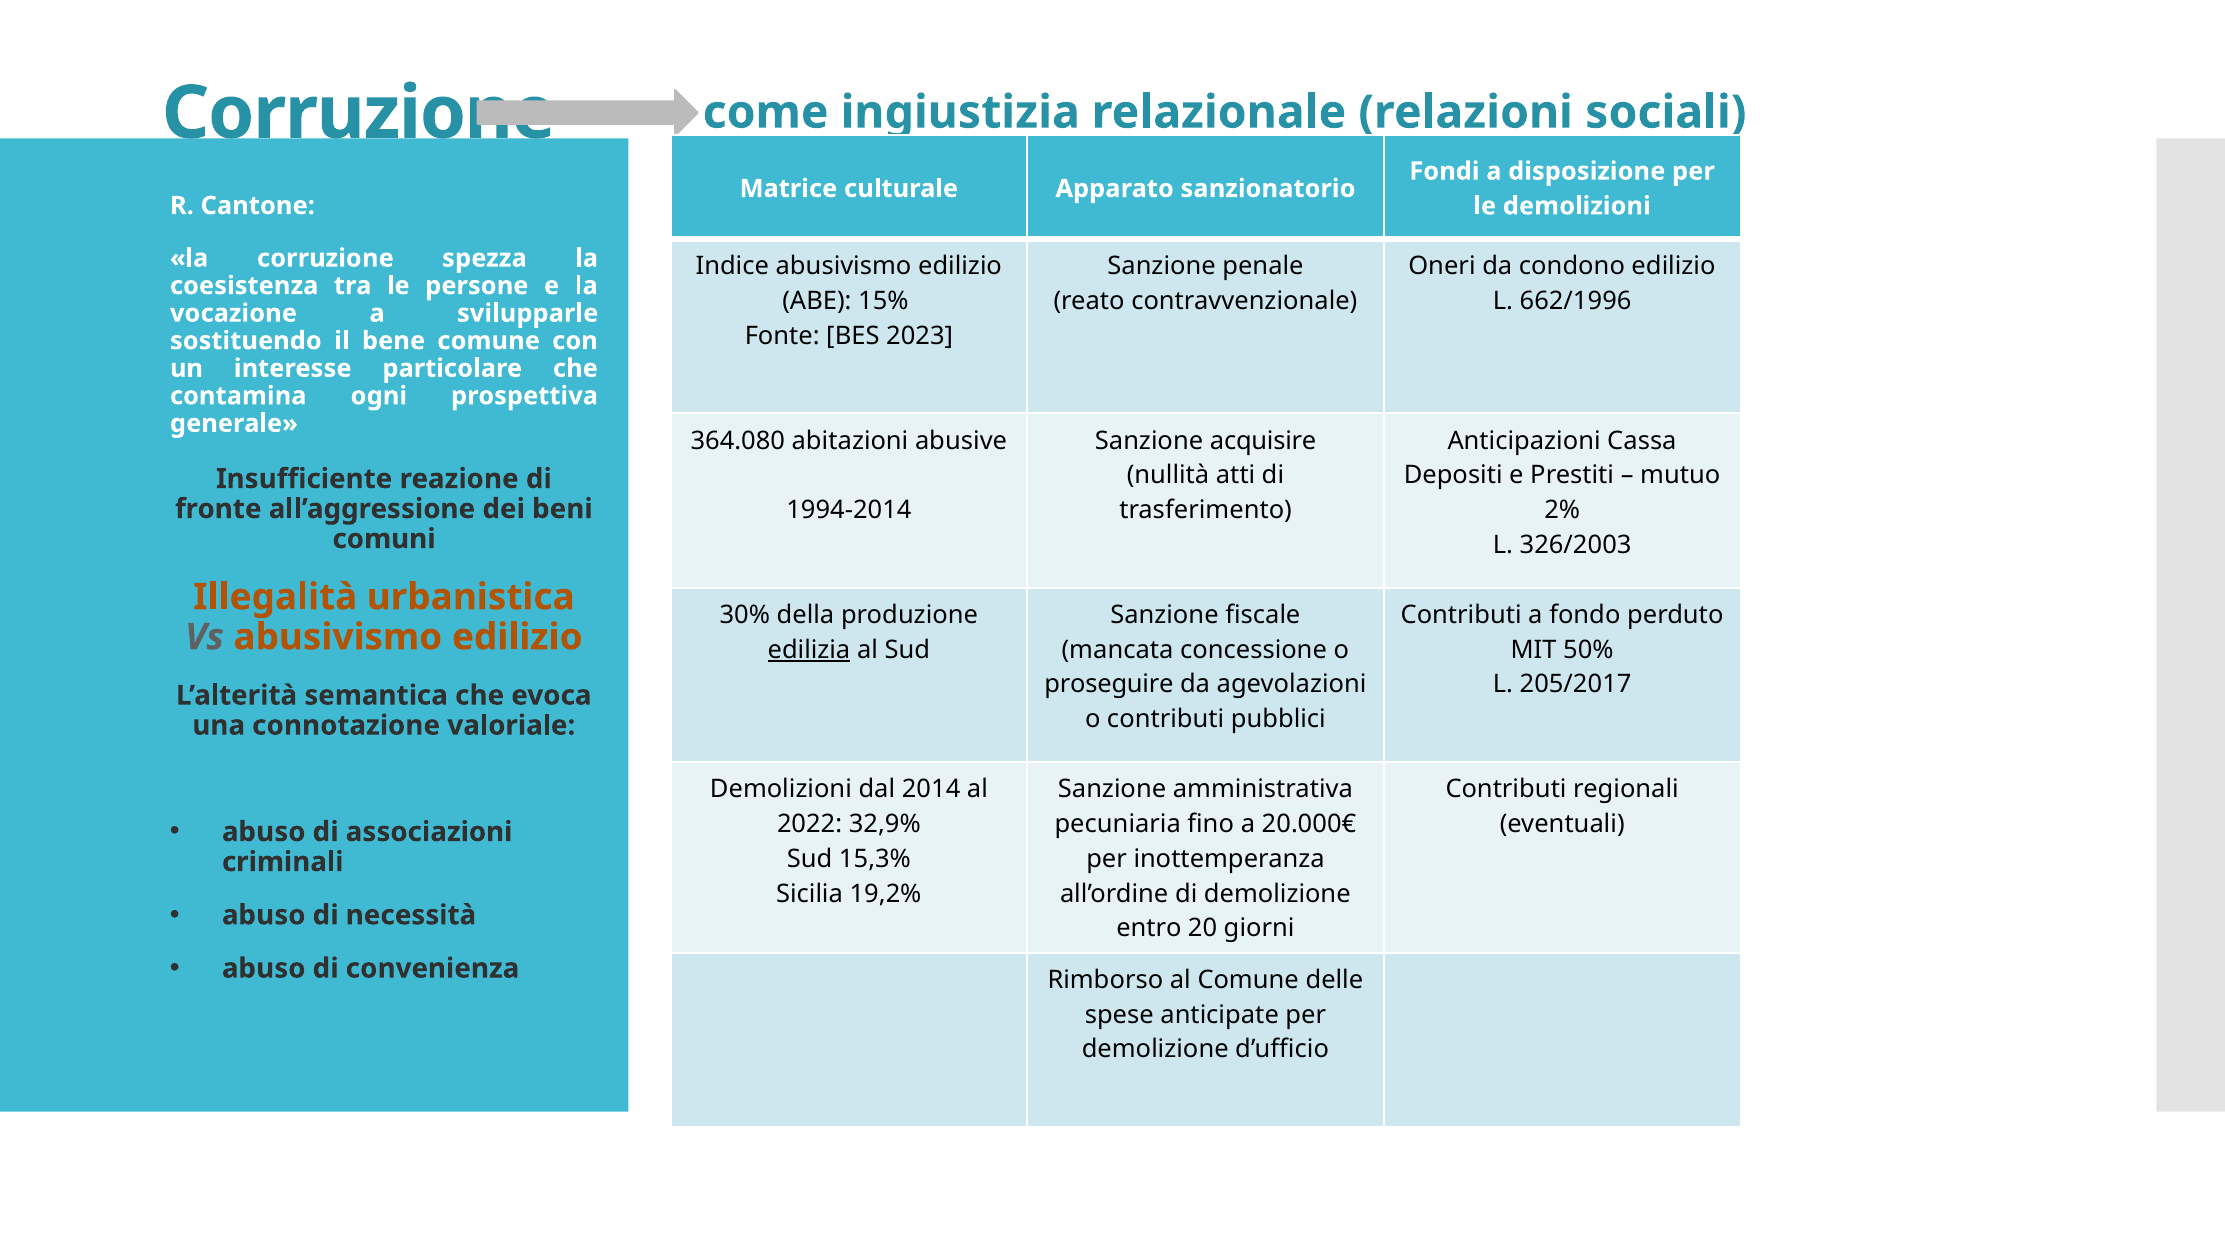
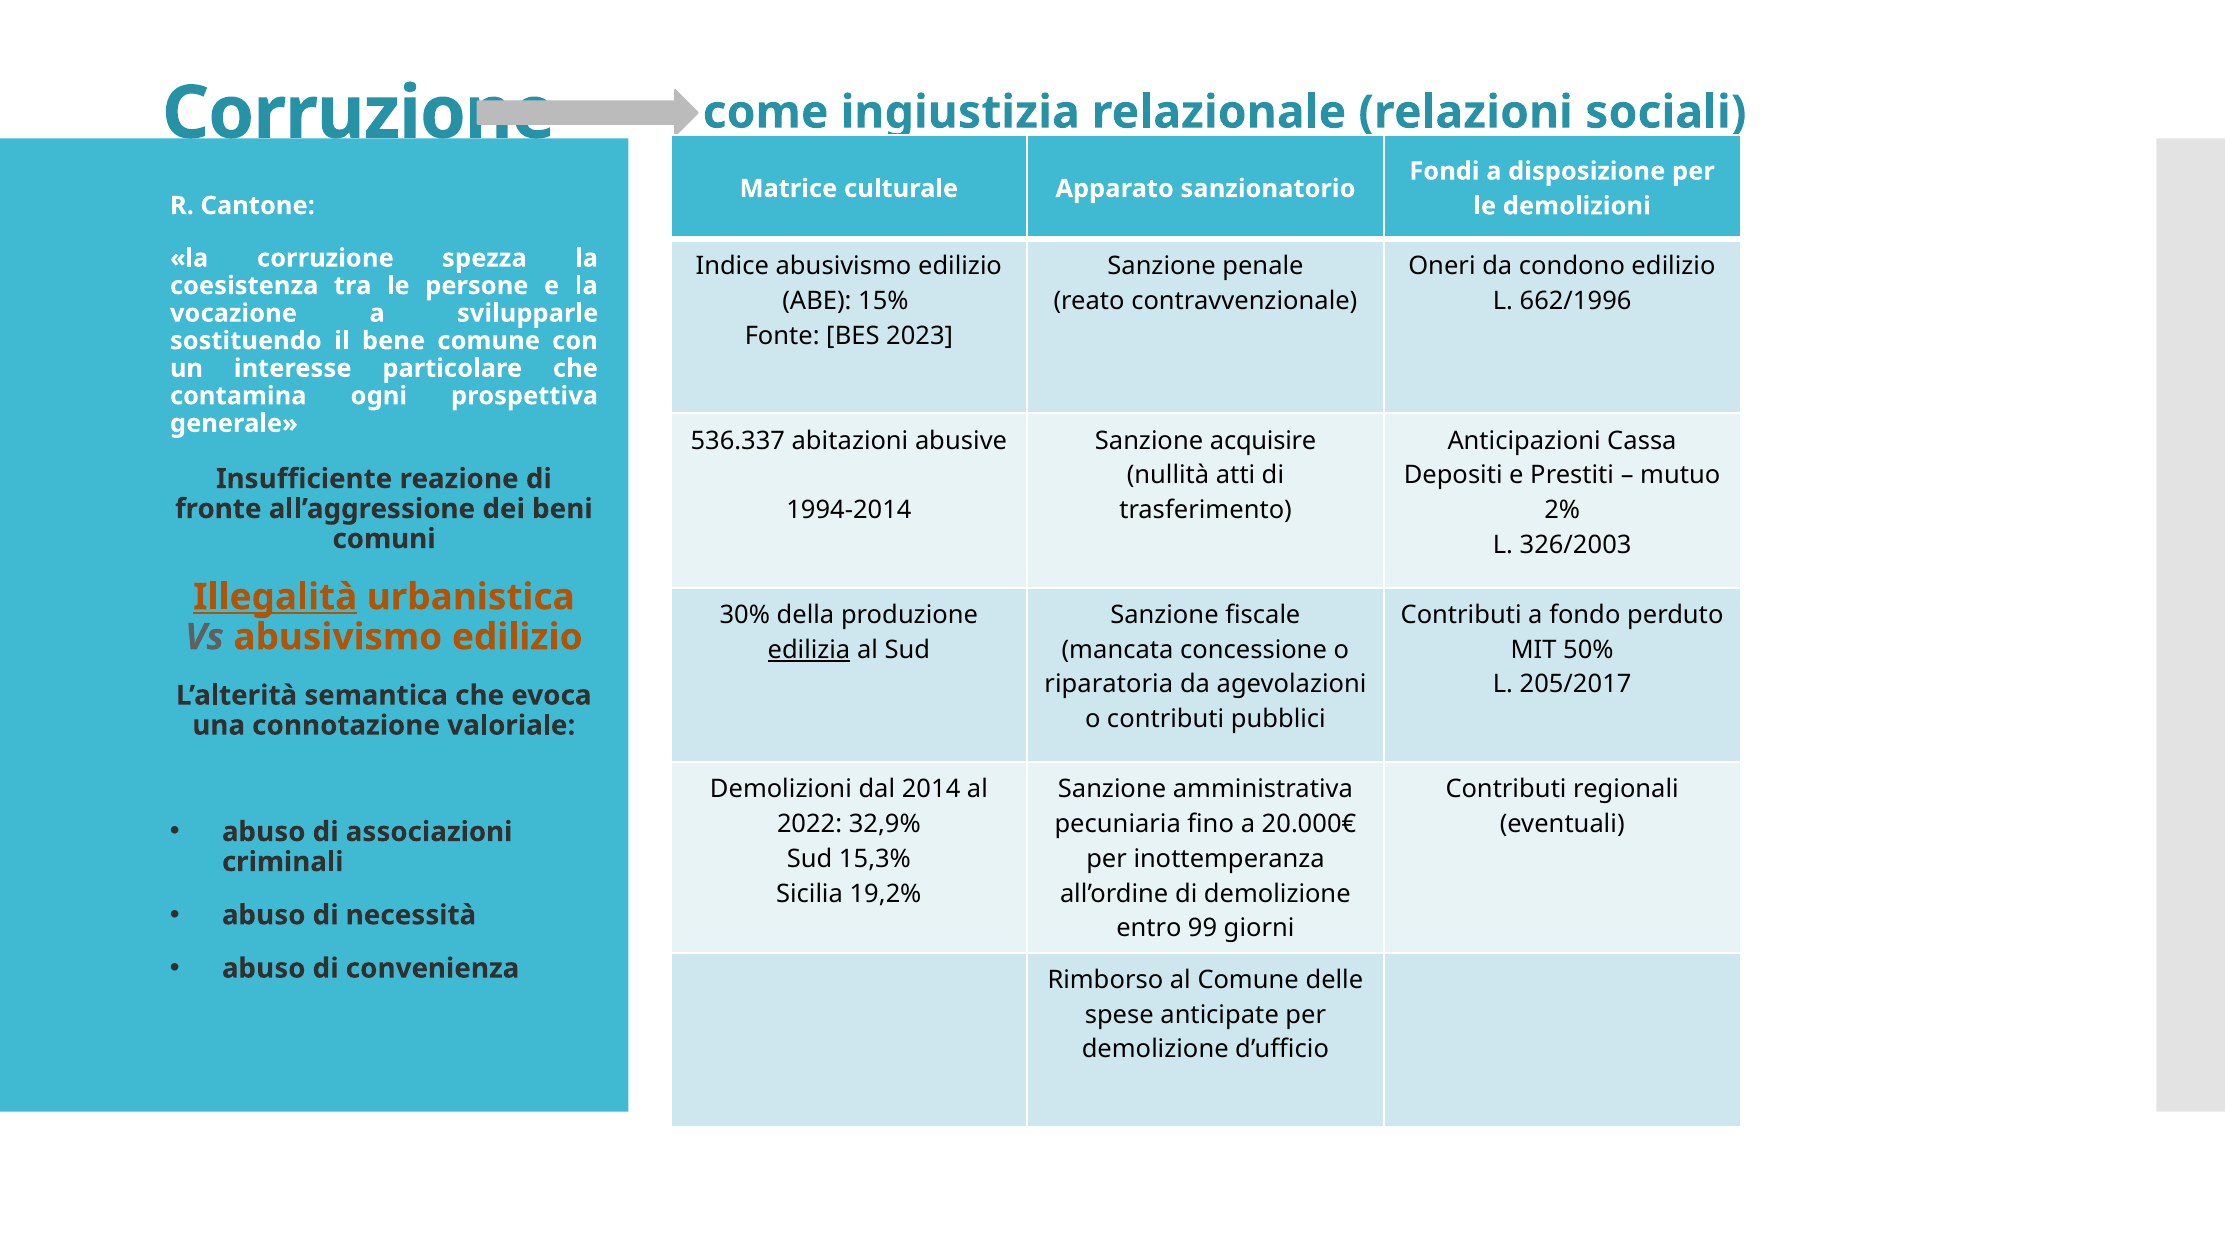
364.080: 364.080 -> 536.337 (738, 440)
Illegalità underline: none -> present (275, 597)
proseguire: proseguire -> riparatoria (1109, 684)
20: 20 -> 99 (1203, 928)
